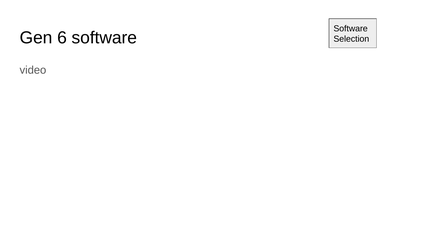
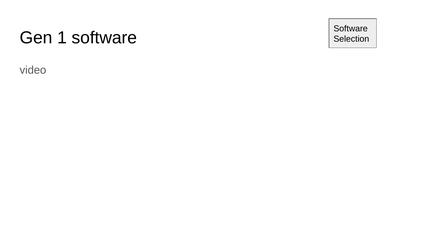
6: 6 -> 1 (62, 38)
